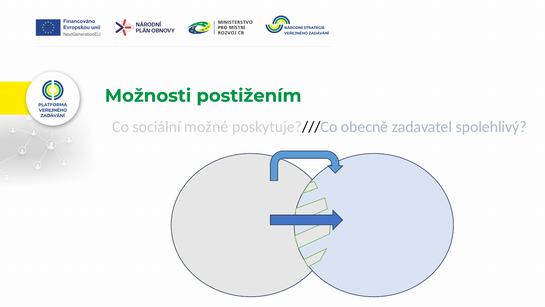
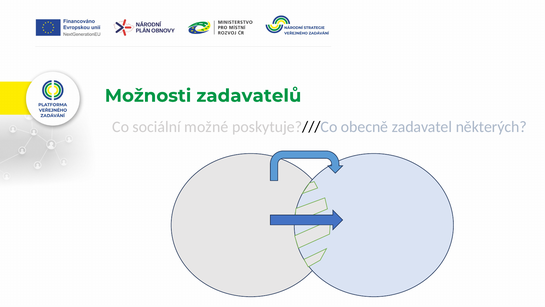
postižením: postižením -> zadavatelů (249, 96)
spolehlivý: spolehlivý -> některých (491, 127)
